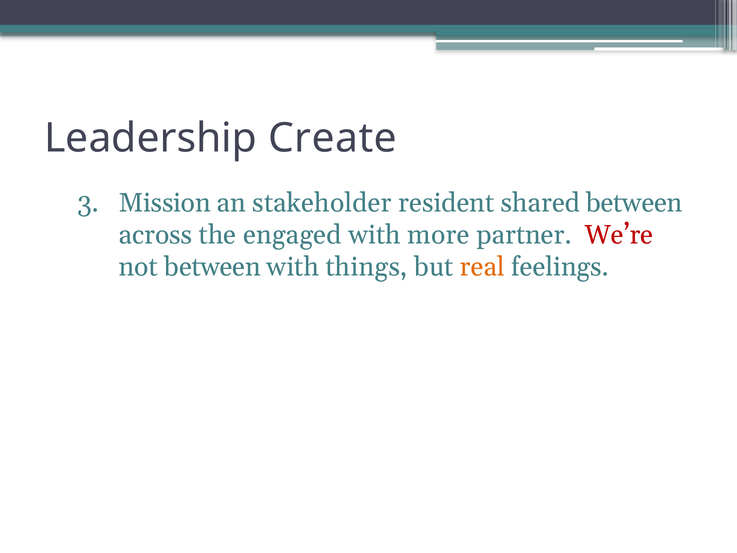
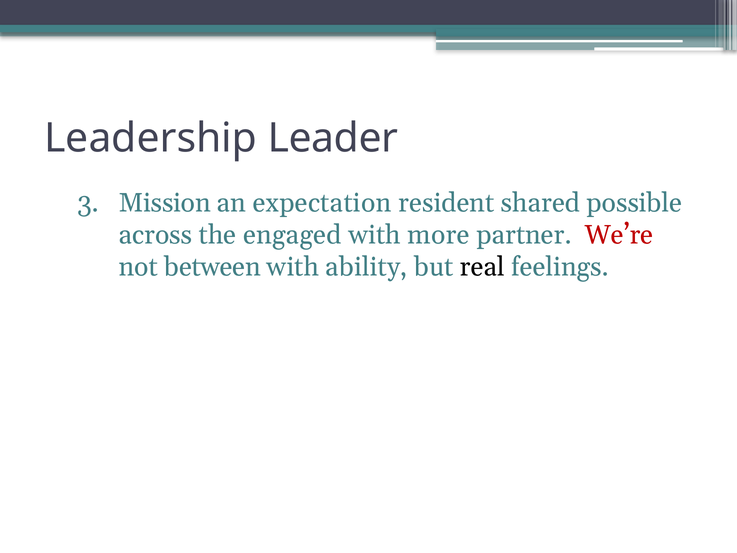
Create: Create -> Leader (333, 138)
stakeholder: stakeholder -> expectation (322, 203)
shared between: between -> possible (634, 203)
things: things -> ability (367, 267)
real colour: orange -> black (482, 267)
